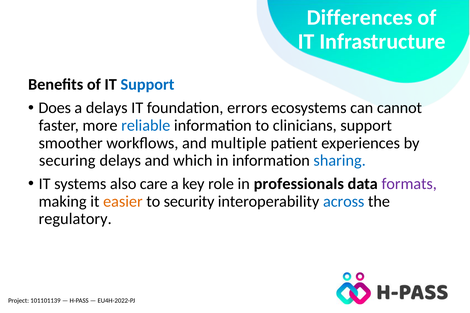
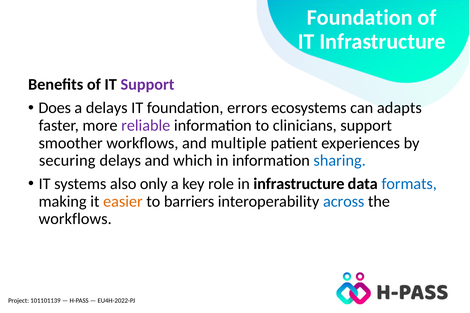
Differences: Differences -> Foundation (360, 18)
Support colour: blue -> purple (147, 85)
cannot: cannot -> adapts (399, 108)
reliable colour: blue -> purple (146, 126)
care: care -> only (154, 184)
in professionals: professionals -> infrastructure (299, 184)
formats colour: purple -> blue (409, 184)
security: security -> barriers (189, 202)
regulatory: regulatory -> workflows (75, 219)
